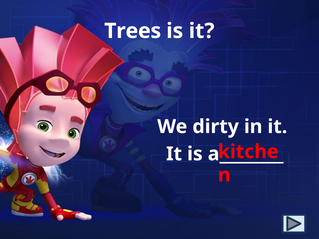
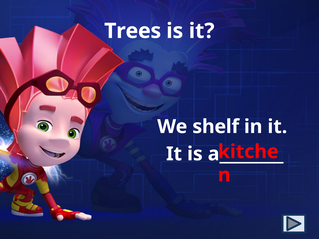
dirty: dirty -> shelf (216, 127)
